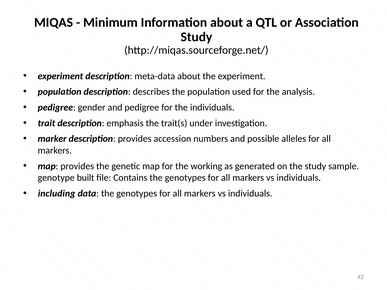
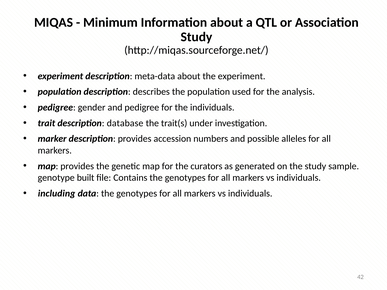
emphasis: emphasis -> database (125, 123)
working: working -> curators (206, 166)
